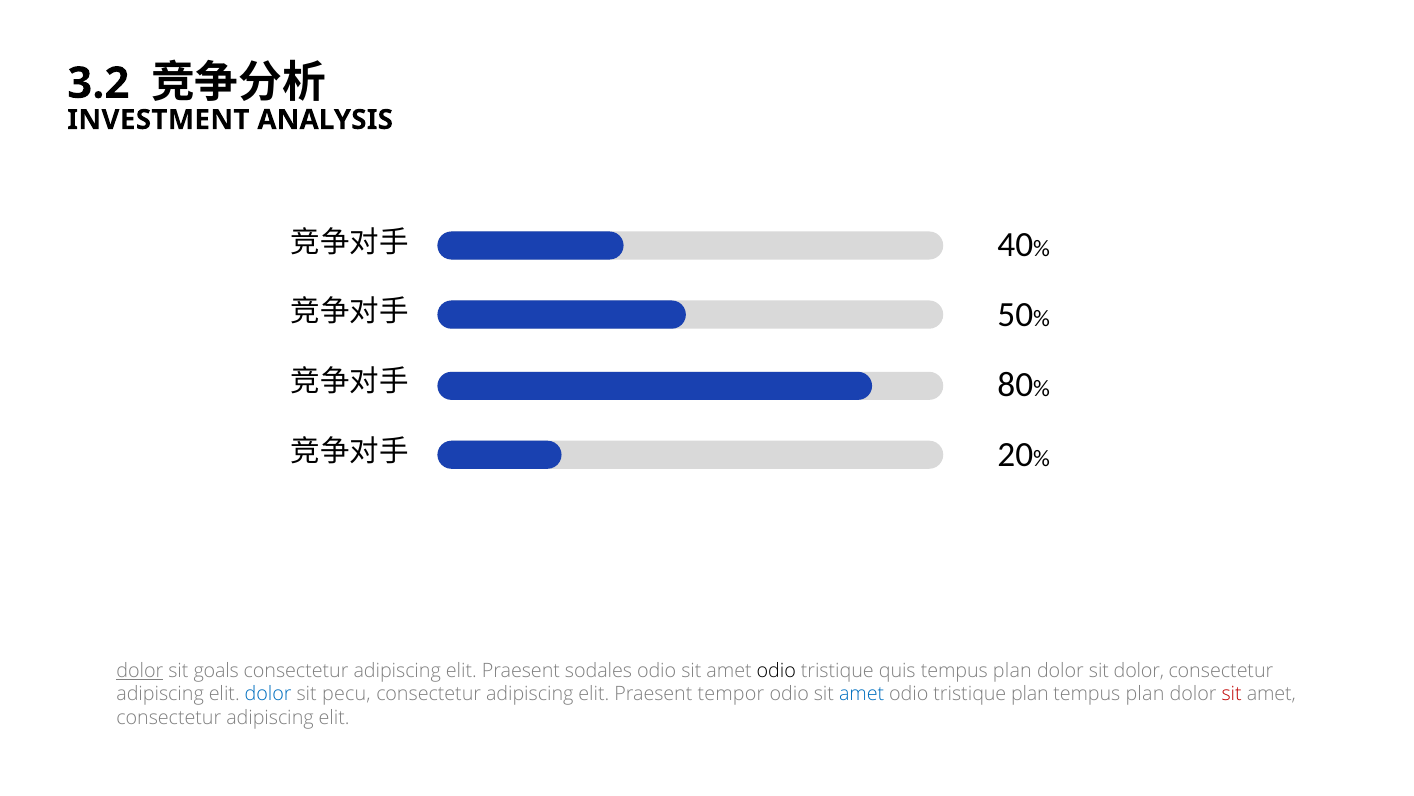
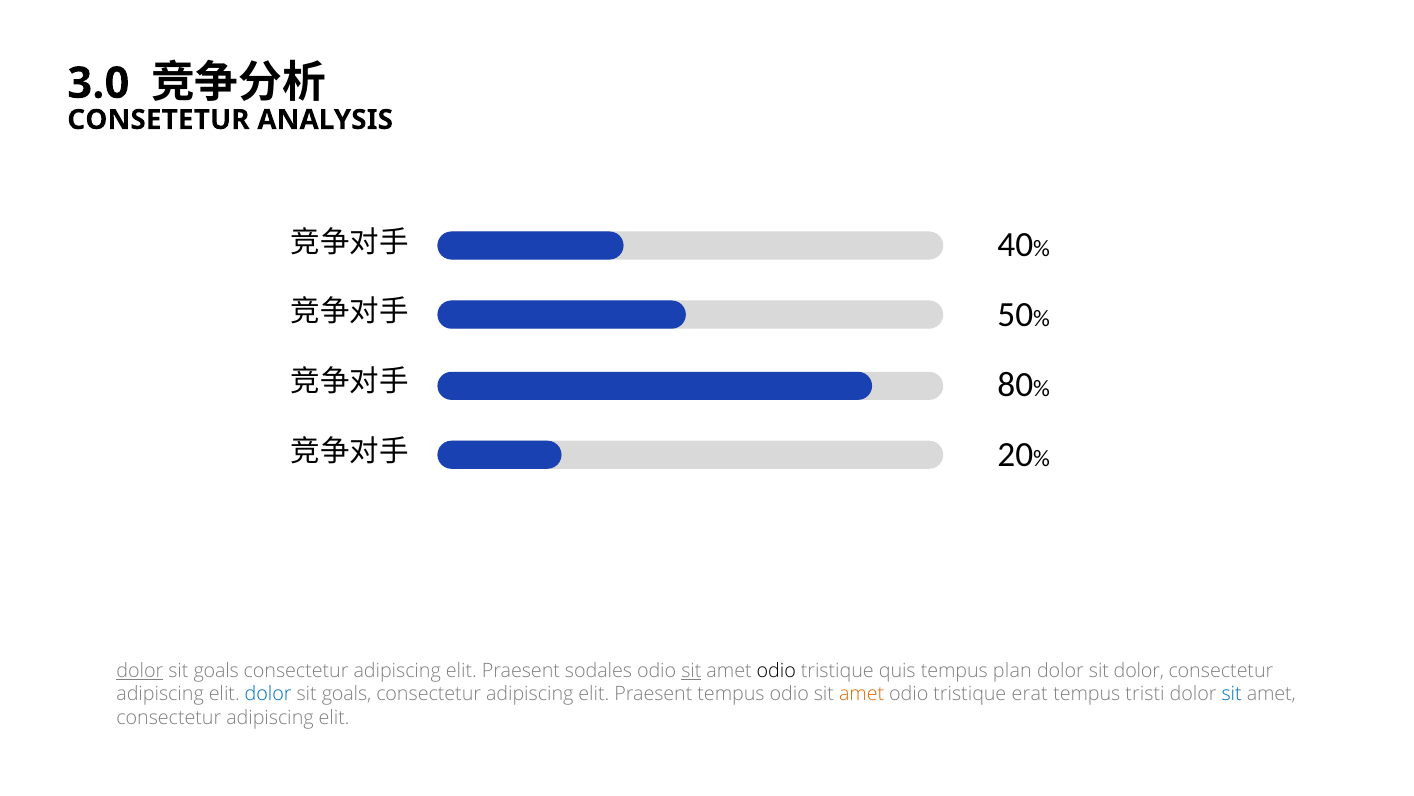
3.2: 3.2 -> 3.0 (98, 83)
INVESTMENT: INVESTMENT -> CONSETETUR (158, 120)
sit underline: none -> present (691, 670)
pecu: pecu -> goals (347, 694)
Praesent tempor: tempor -> tempus (731, 694)
amet colour: blue -> orange (862, 694)
tristique plan: plan -> erat (1030, 694)
plan: plan -> tristi (1145, 694)
sit colour: red -> blue (1232, 694)
